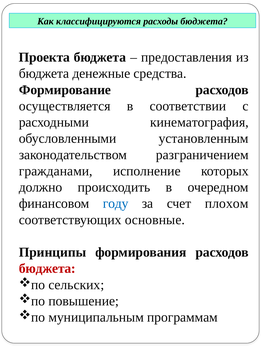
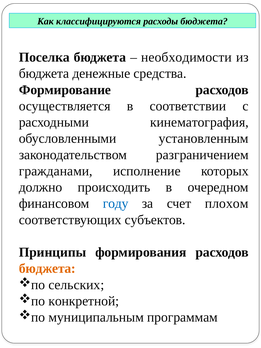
Проекта: Проекта -> Поселка (44, 57)
предоставления: предоставления -> необходимости (186, 57)
основные: основные -> субъектов (155, 220)
бюджета colour: red -> orange (47, 269)
повышение: повышение -> конкретной (84, 301)
